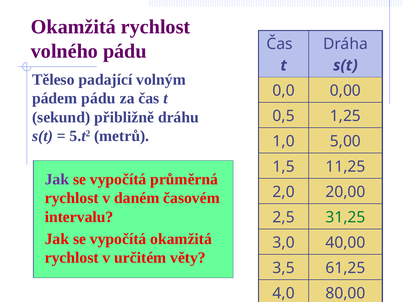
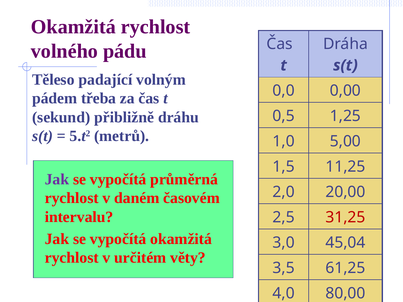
pádem pádu: pádu -> třeba (99, 98)
31,25 colour: green -> red (345, 217)
40,00: 40,00 -> 45,04 (345, 243)
